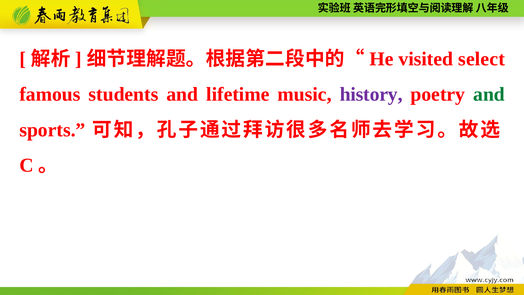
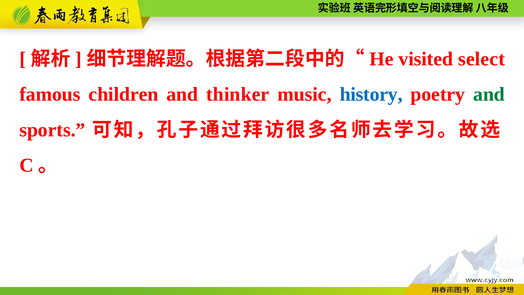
students: students -> children (124, 94)
lifetime: lifetime -> thinker (238, 94)
history colour: purple -> blue (371, 94)
